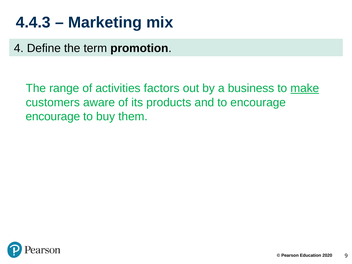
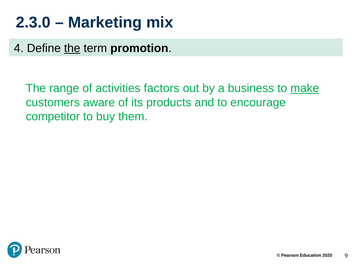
4.4.3: 4.4.3 -> 2.3.0 (33, 22)
the underline: none -> present (72, 48)
encourage: encourage -> competitor (53, 116)
